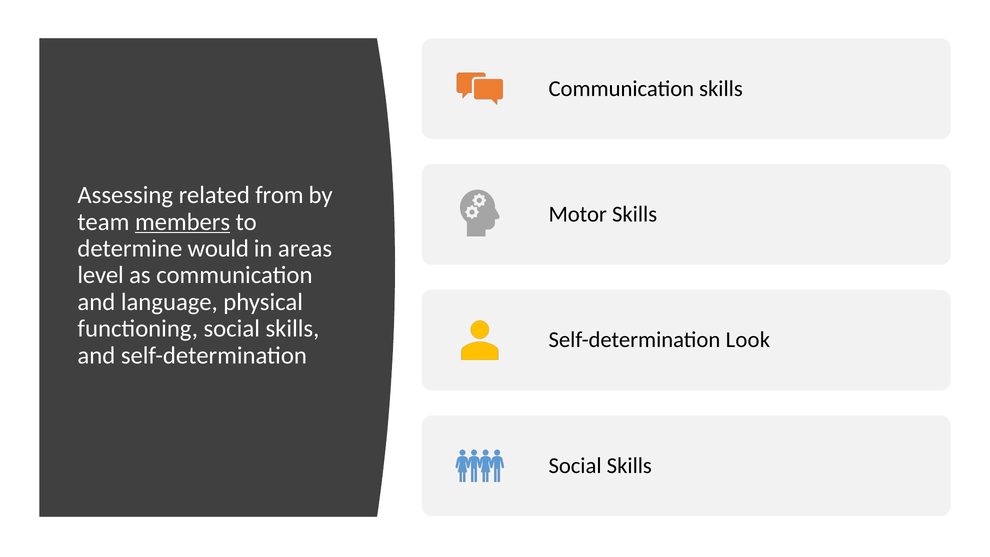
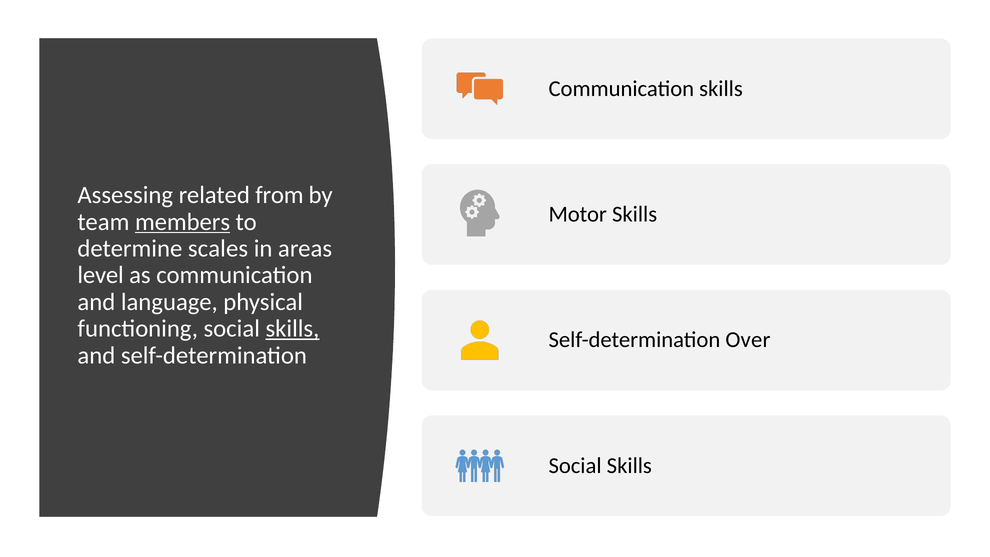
would: would -> scales (218, 249)
skills underline: none -> present (292, 329)
Look: Look -> Over (748, 340)
